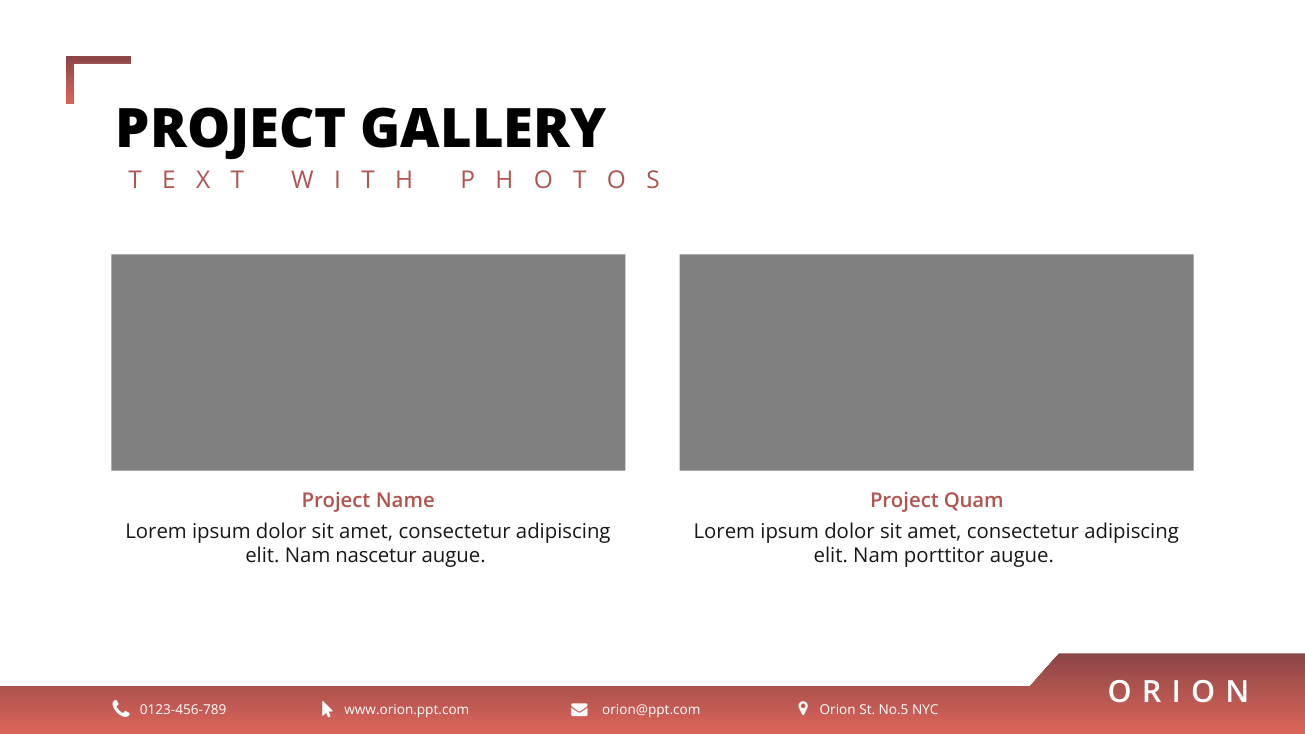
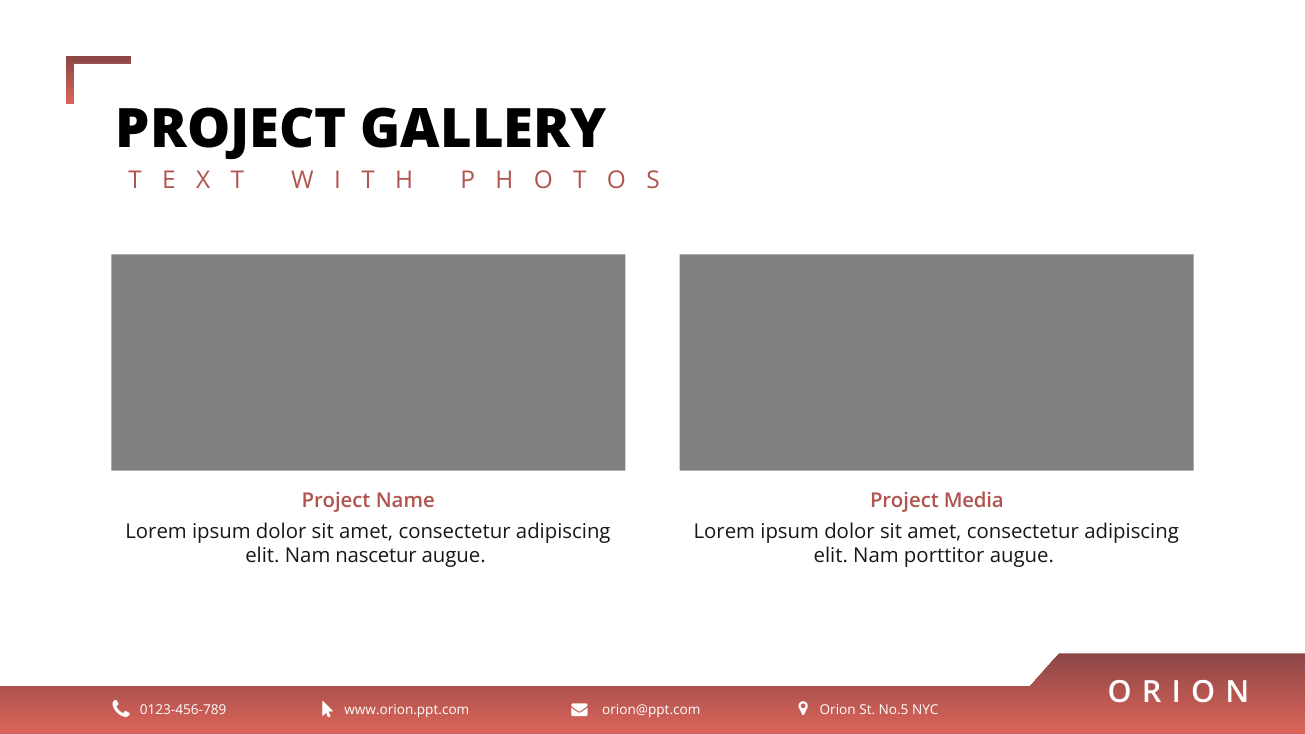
Quam: Quam -> Media (974, 501)
